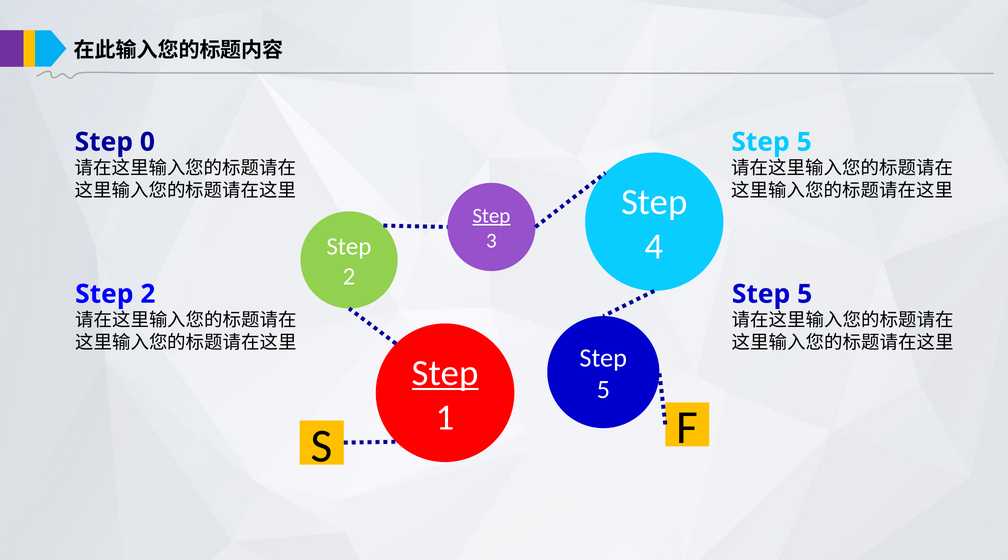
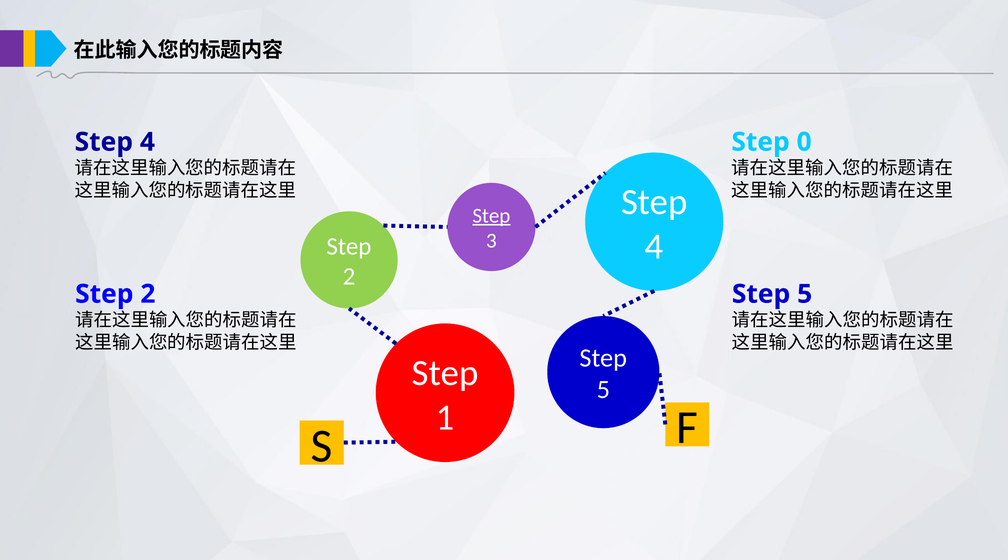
0: 0 -> 4 (147, 142)
5: 5 -> 0 (804, 142)
Step underline: present -> none (445, 373)
